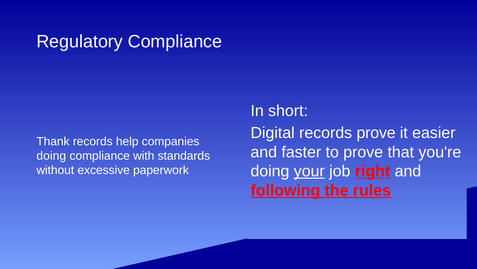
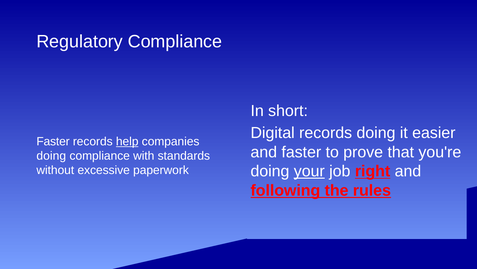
records prove: prove -> doing (376, 133)
Thank: Thank -> Faster (53, 141)
help underline: none -> present (127, 141)
